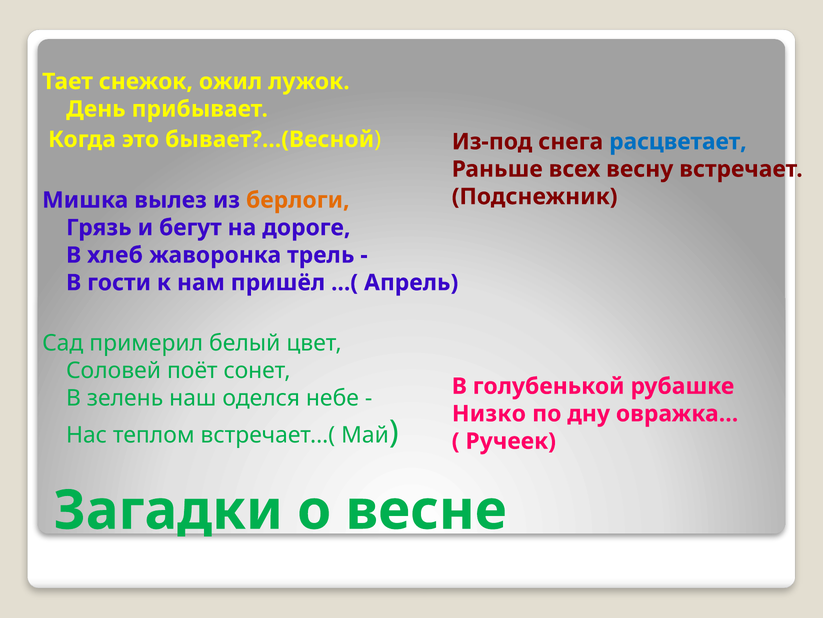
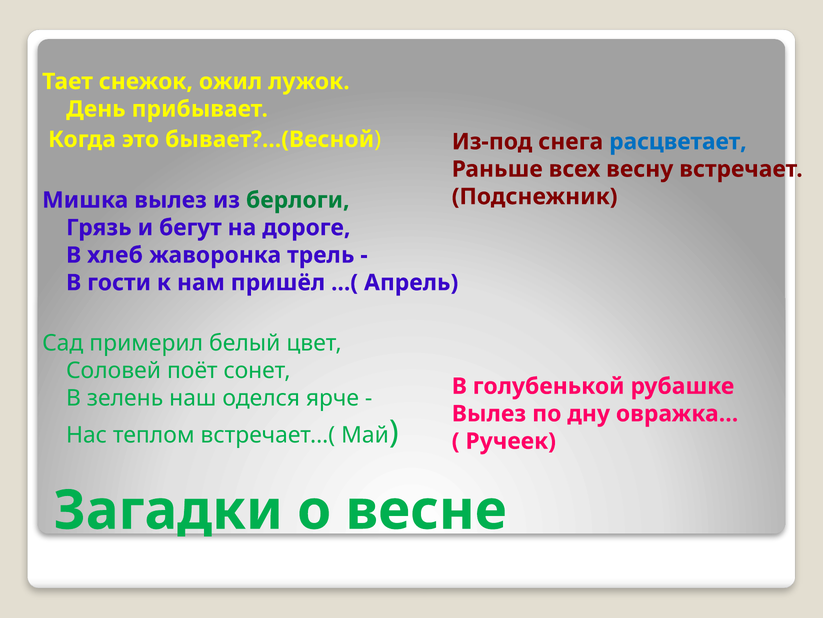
берлоги colour: orange -> green (298, 200)
небе: небе -> ярче (332, 398)
Низко: Низко -> Вылез (489, 413)
